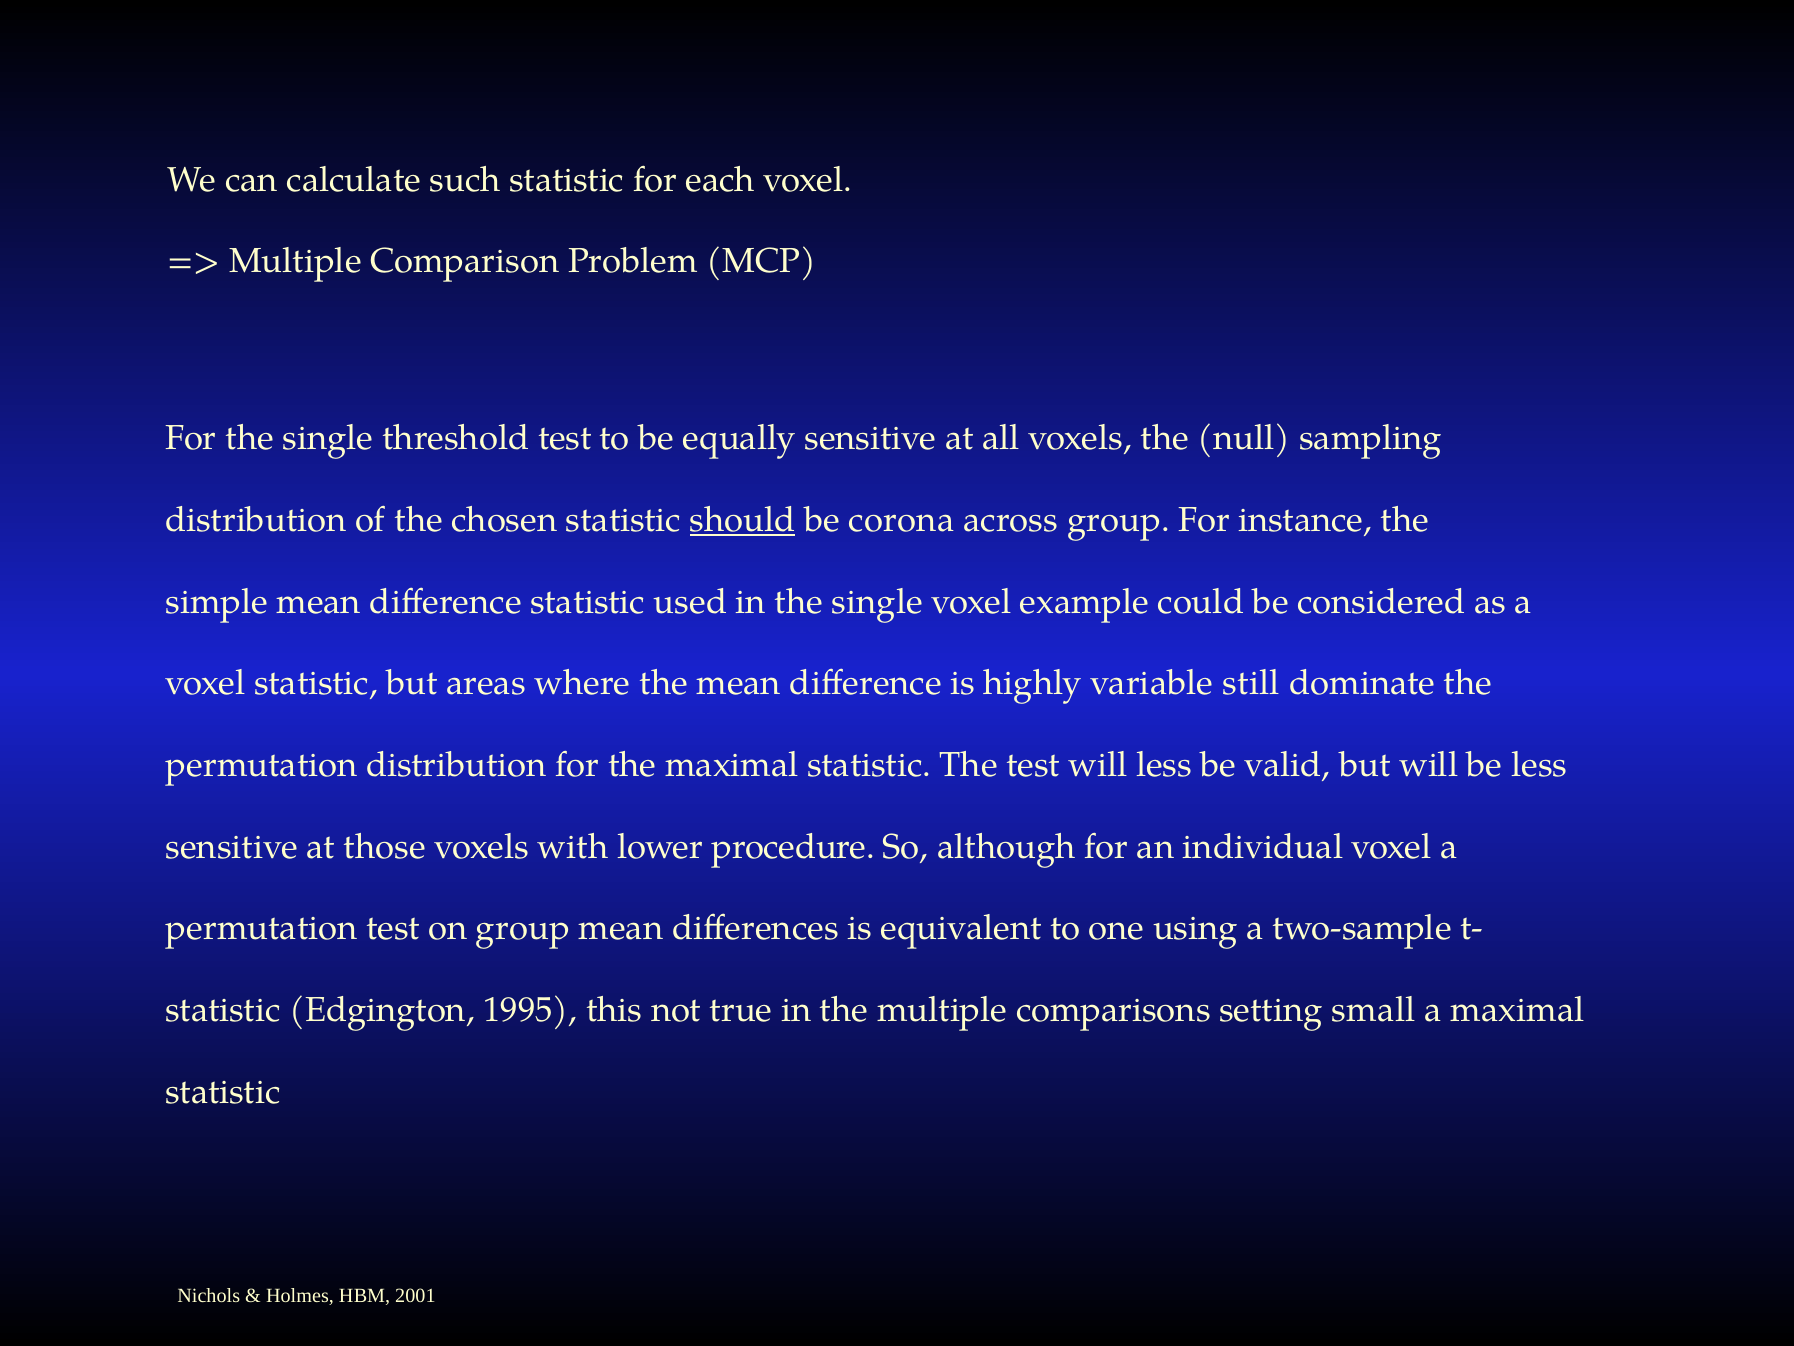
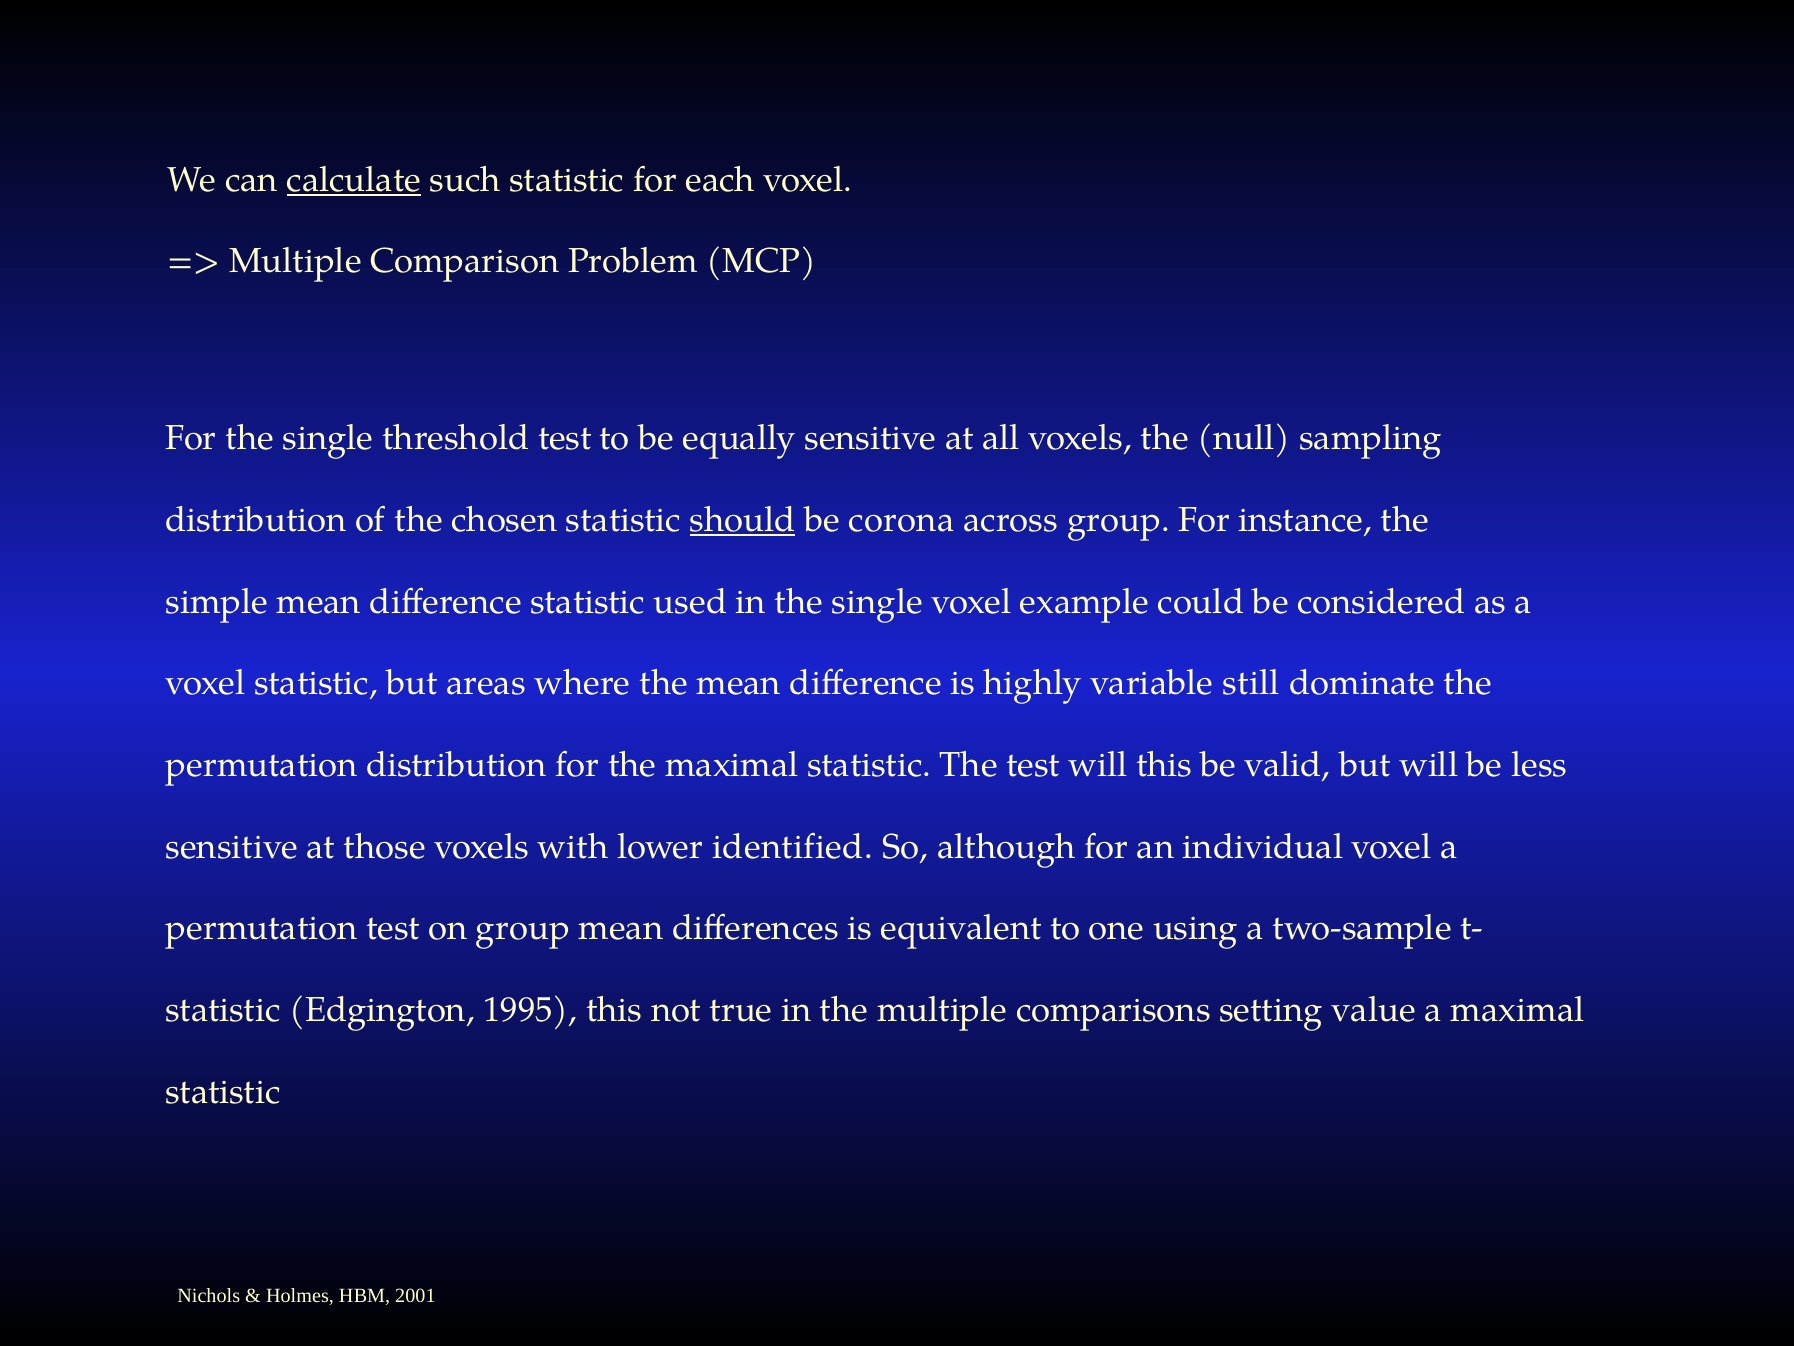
calculate underline: none -> present (354, 180)
will less: less -> this (1164, 765)
procedure: procedure -> identified (793, 846)
small: small -> value (1374, 1010)
